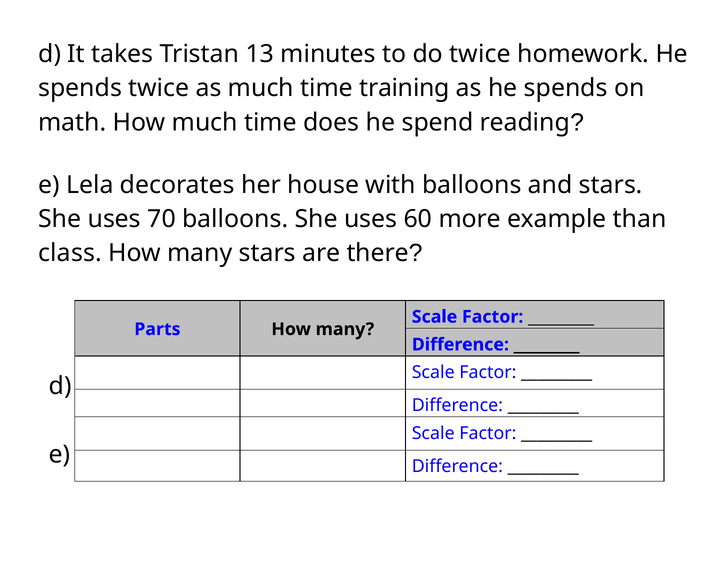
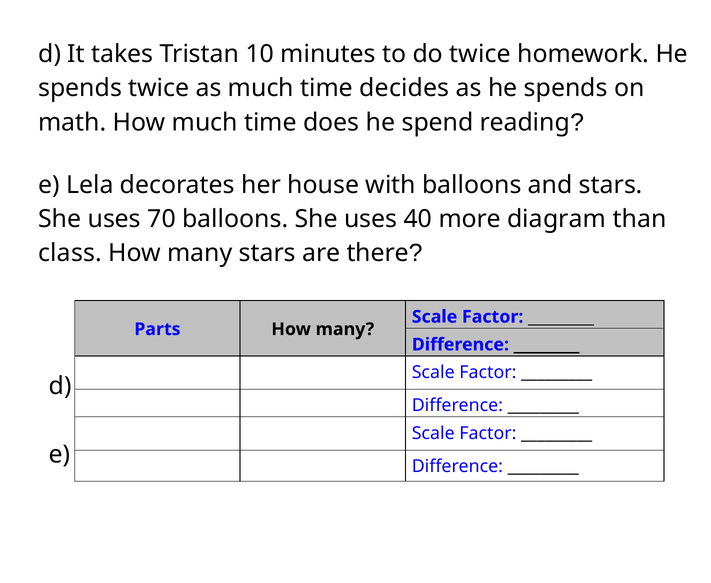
13: 13 -> 10 (260, 54)
training: training -> decides (404, 88)
60: 60 -> 40 (418, 219)
example: example -> diagram (557, 219)
